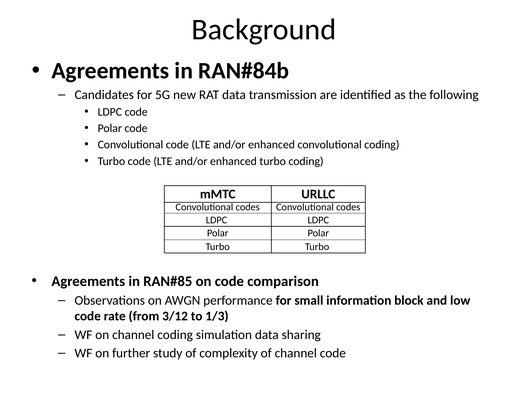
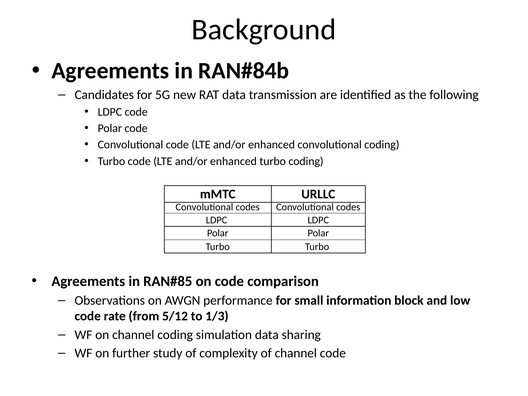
3/12: 3/12 -> 5/12 (175, 316)
